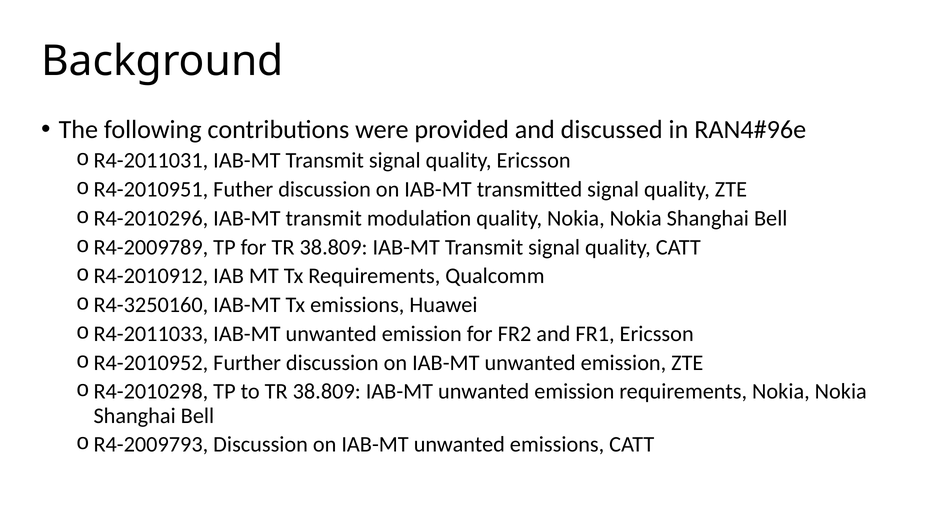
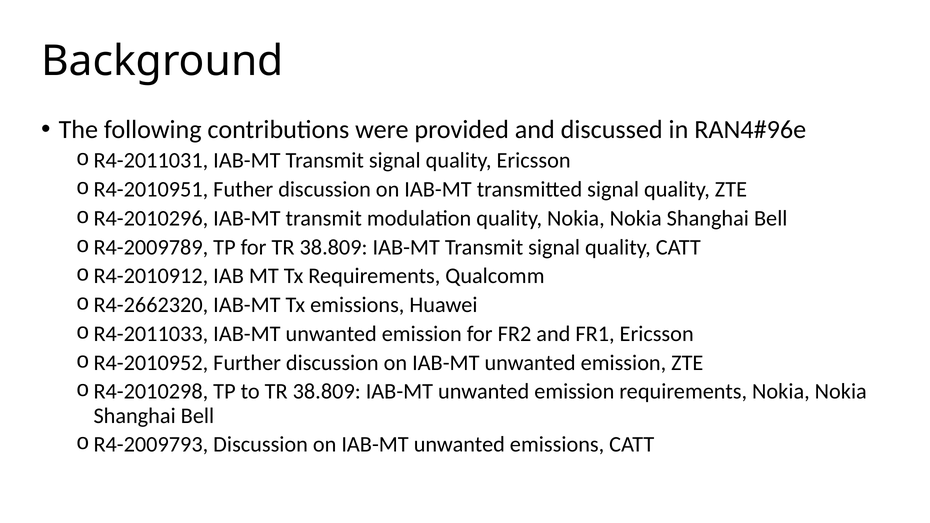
R4-3250160: R4-3250160 -> R4-2662320 (151, 305)
